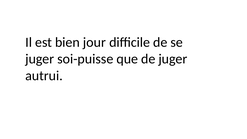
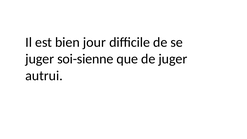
soi-puisse: soi-puisse -> soi-sienne (85, 59)
